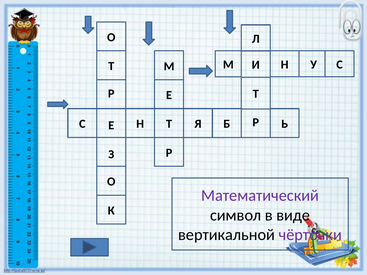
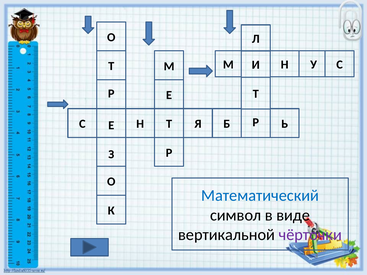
Математический colour: purple -> blue (260, 196)
